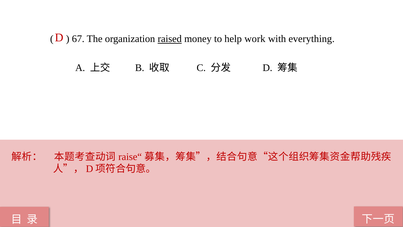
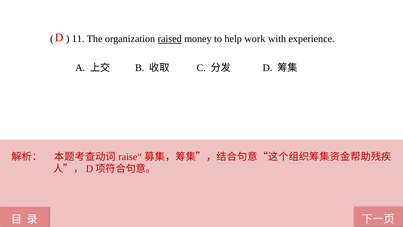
67: 67 -> 11 (78, 39)
everything: everything -> experience (312, 39)
